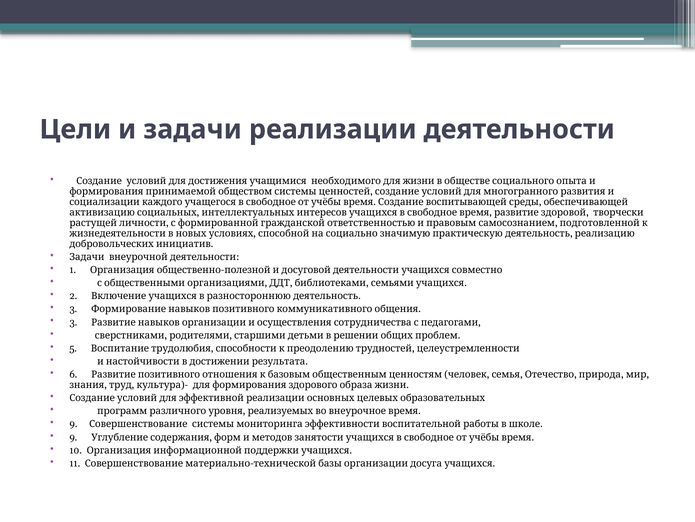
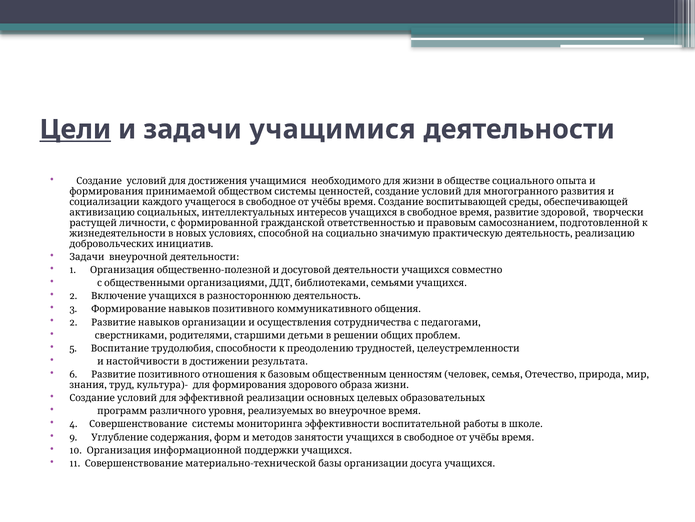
Цели underline: none -> present (75, 129)
реализации: реализации -> учащимися (333, 129)
3: 3 -> 2 (73, 322)
9: 9 -> 4 (73, 424)
